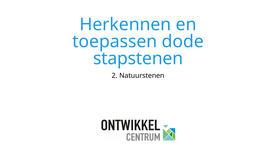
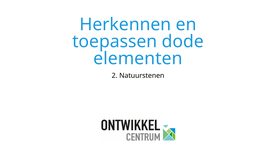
stapstenen: stapstenen -> elementen (138, 59)
